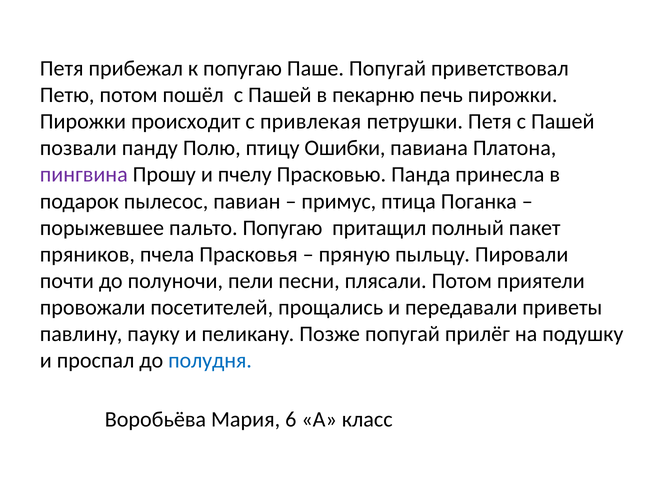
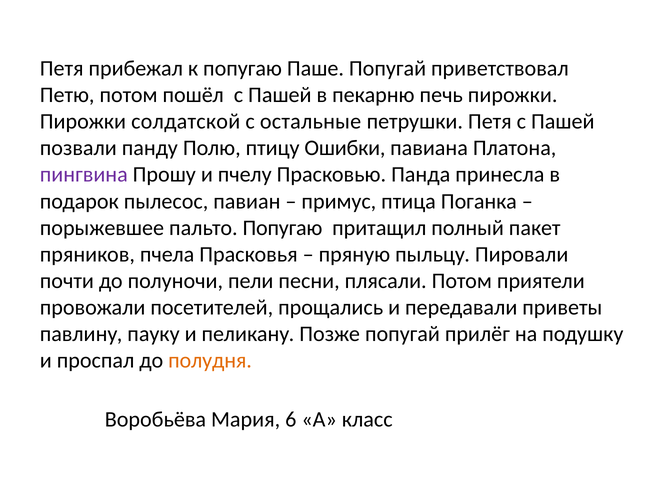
происходит: происходит -> солдатской (186, 122)
привлекая: привлекая -> остальные (311, 122)
полудня colour: blue -> orange (210, 361)
